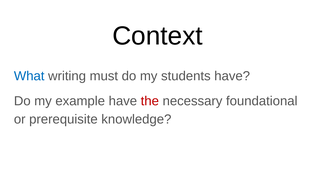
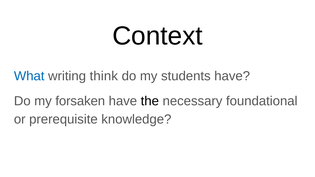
must: must -> think (104, 76)
example: example -> forsaken (80, 101)
the colour: red -> black (150, 101)
